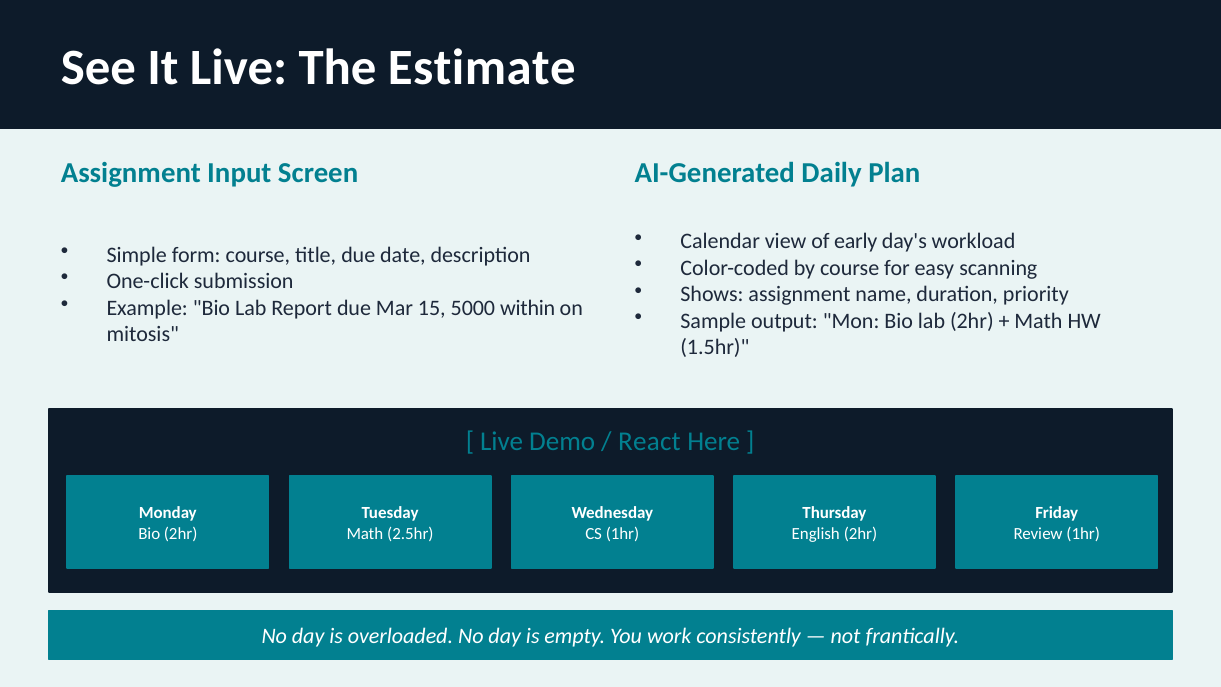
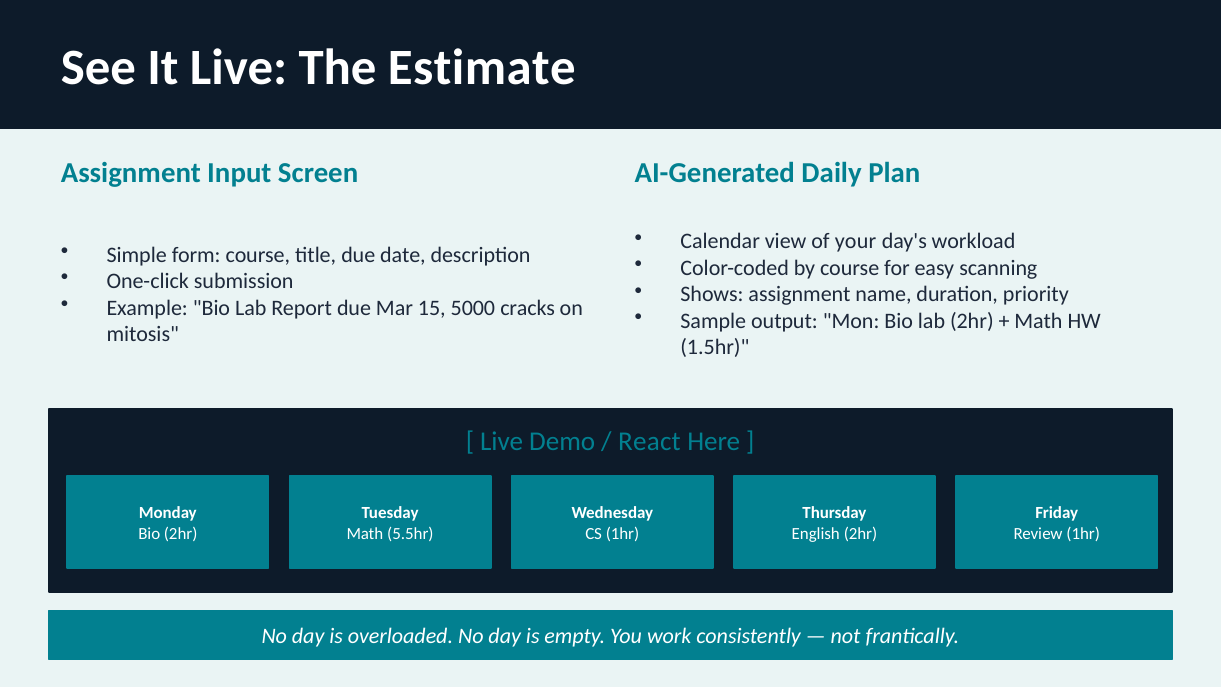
early: early -> your (856, 242)
within: within -> cracks (528, 308)
2.5hr: 2.5hr -> 5.5hr (410, 533)
